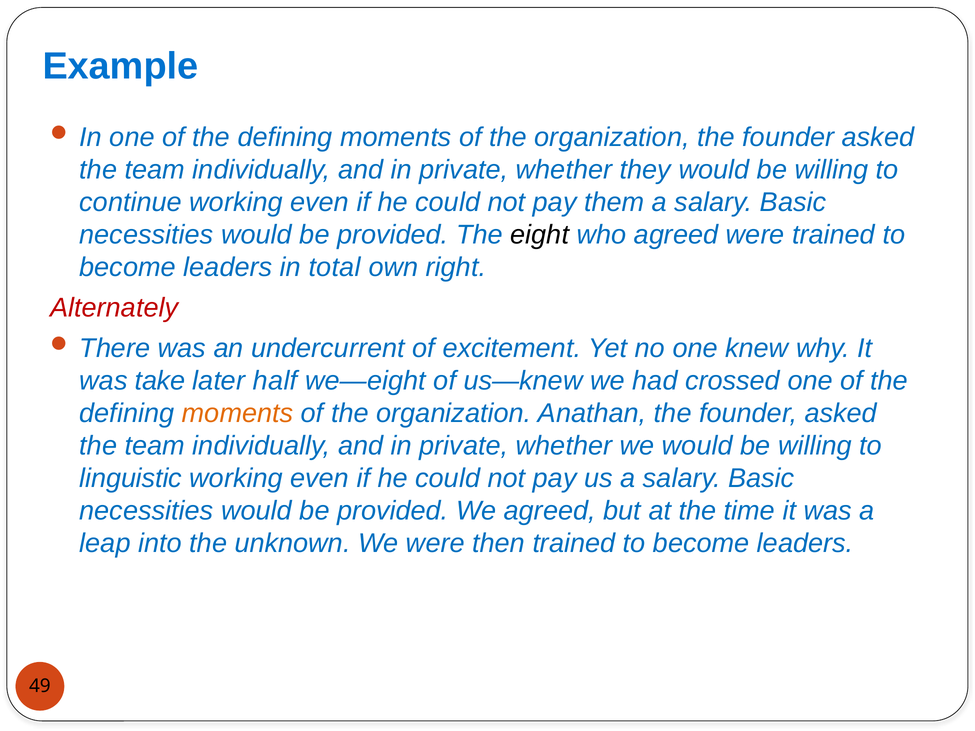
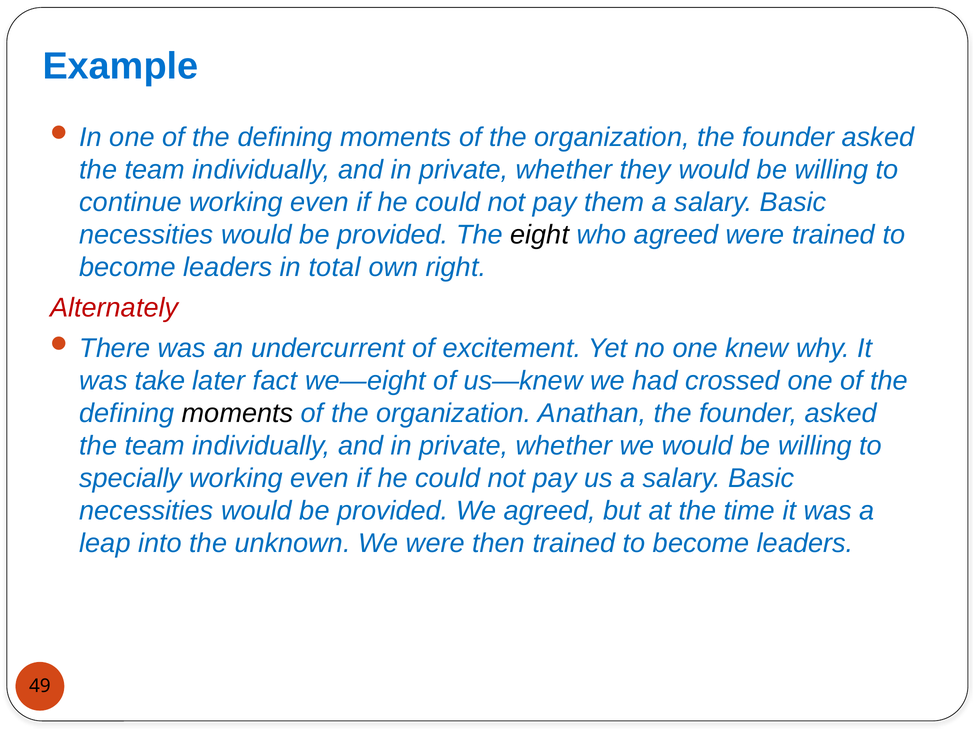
half: half -> fact (275, 381)
moments colour: orange -> black (238, 413)
linguistic: linguistic -> specially (131, 479)
